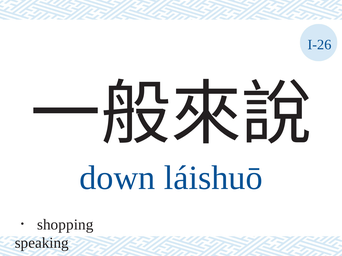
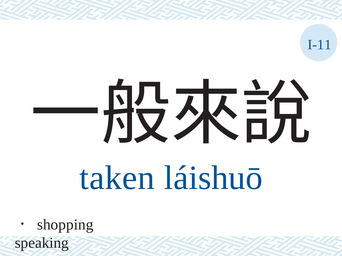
I-26: I-26 -> I-11 (320, 45)
down: down -> taken (117, 178)
